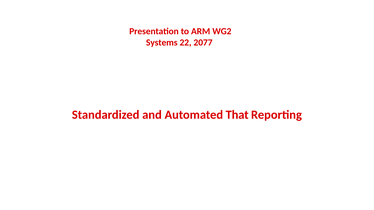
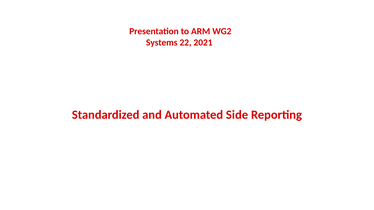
2077: 2077 -> 2021 (203, 43)
That: That -> Side (237, 115)
